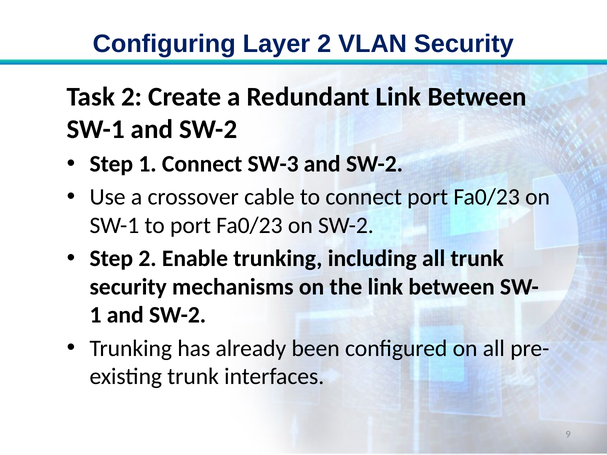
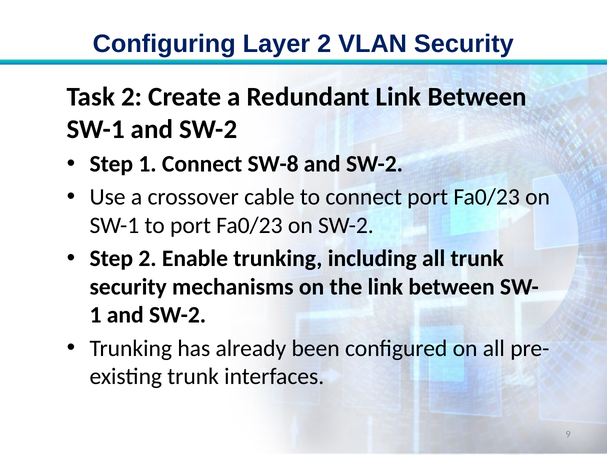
SW-3: SW-3 -> SW-8 (273, 164)
